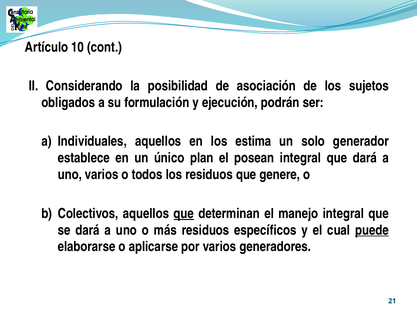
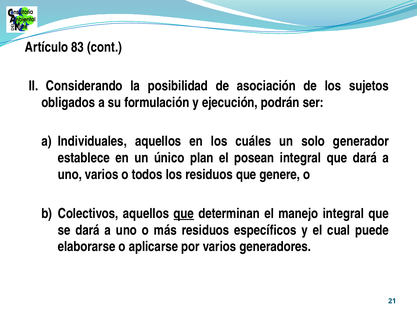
10: 10 -> 83 (78, 47)
estima: estima -> cuáles (253, 142)
puede underline: present -> none (372, 231)
